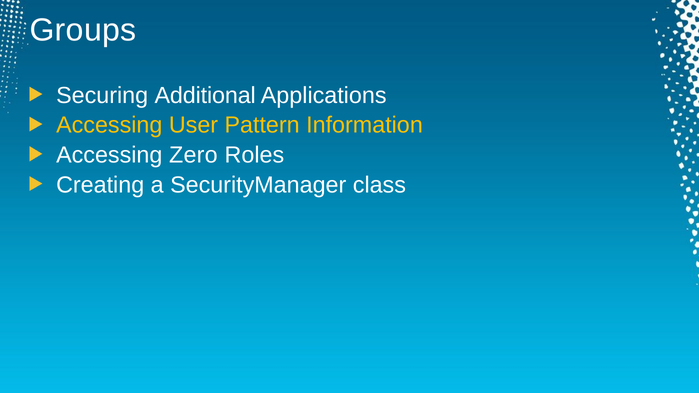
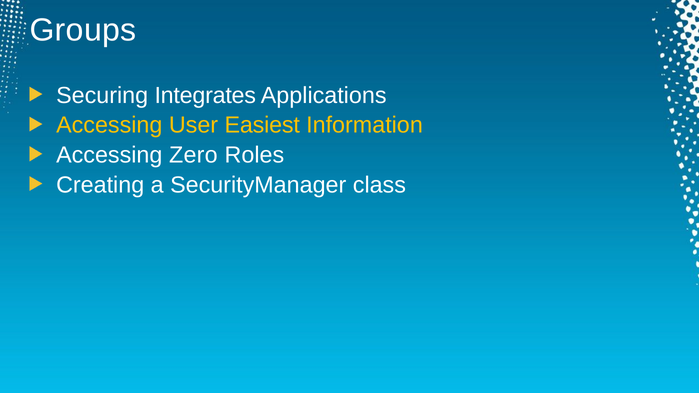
Additional: Additional -> Integrates (205, 95)
Pattern: Pattern -> Easiest (262, 125)
